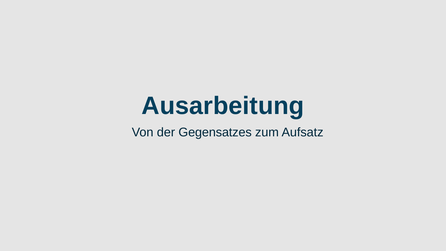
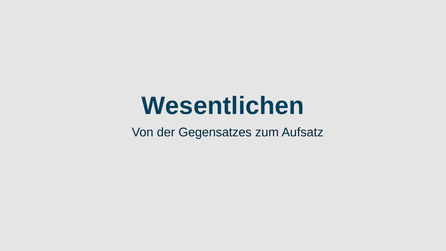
Ausarbeitung: Ausarbeitung -> Wesentlichen (223, 106)
